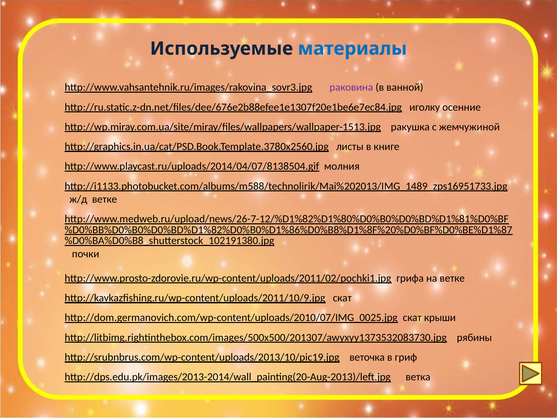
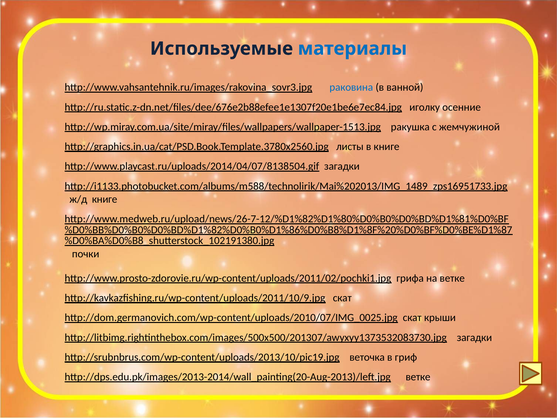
раковина colour: purple -> blue (351, 87)
http://www.playcast.ru/uploads/2014/04/07/8138504.gif молния: молния -> загадки (342, 166)
ж/д ветке: ветке -> книге (105, 199)
http://litbimg.rightinthebox.com/images/500x500/201307/awyxyy1373532083730.jpg рябины: рябины -> загадки (474, 337)
http://dps.edu.pk/images/2013-2014/wall_painting(20-Aug-2013)/left.jpg ветка: ветка -> ветке (418, 377)
